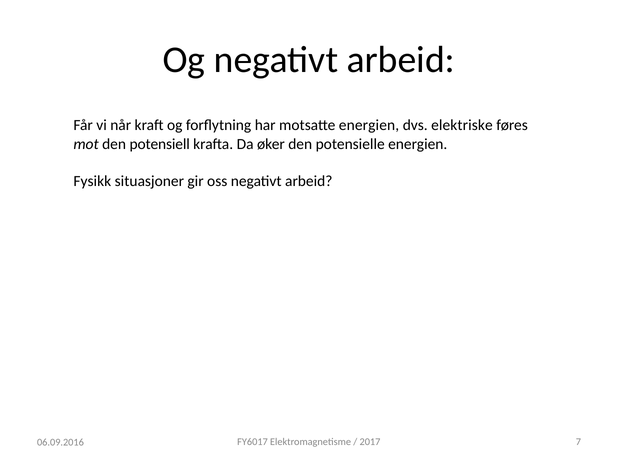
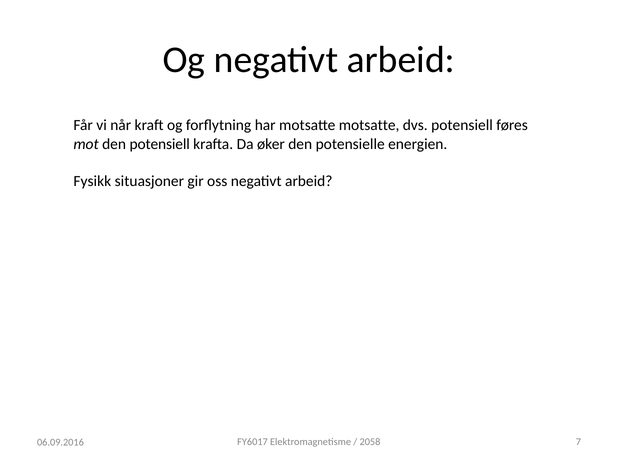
motsatte energien: energien -> motsatte (369, 126)
dvs elektriske: elektriske -> potensiell (462, 126)
2017: 2017 -> 2058 (370, 443)
